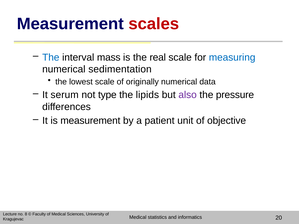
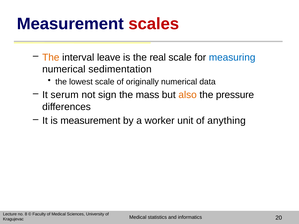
The colour: blue -> orange (51, 57)
mass: mass -> leave (109, 57)
type: type -> sign (107, 95)
lipids: lipids -> mass (147, 95)
also colour: purple -> orange (188, 95)
patient: patient -> worker (160, 121)
objective: objective -> anything (227, 121)
